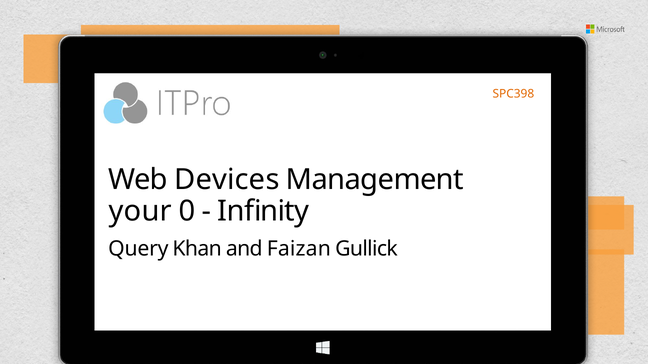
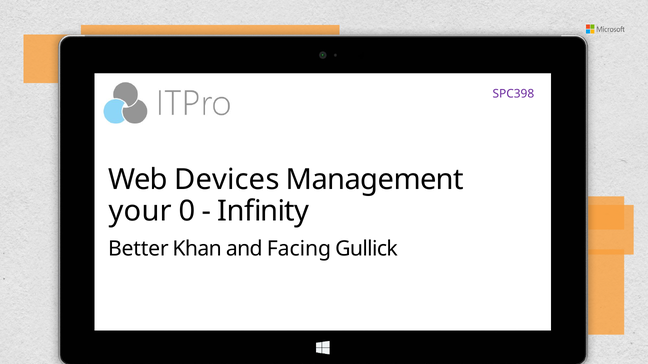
SPC398 colour: orange -> purple (513, 94)
Query: Query -> Better (138, 249)
Faizan: Faizan -> Facing (299, 249)
